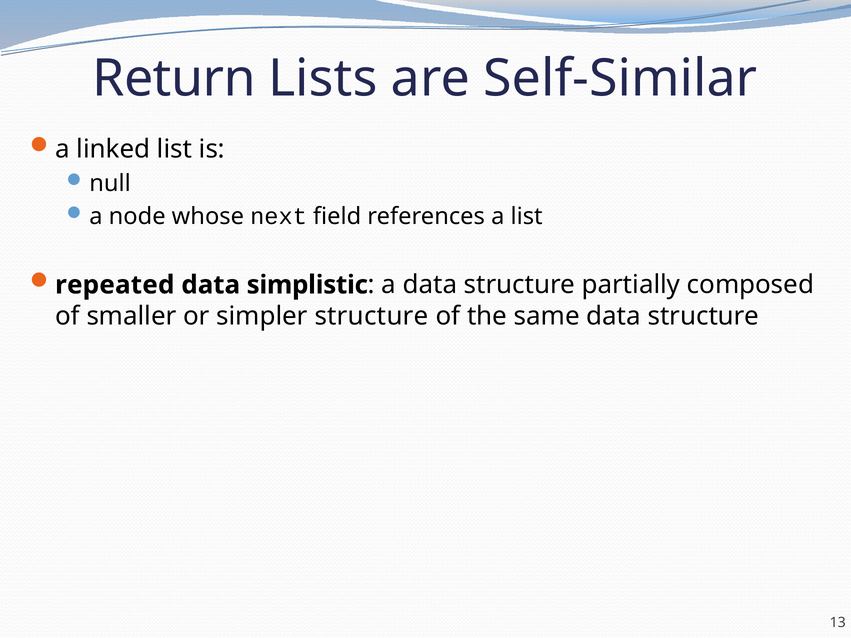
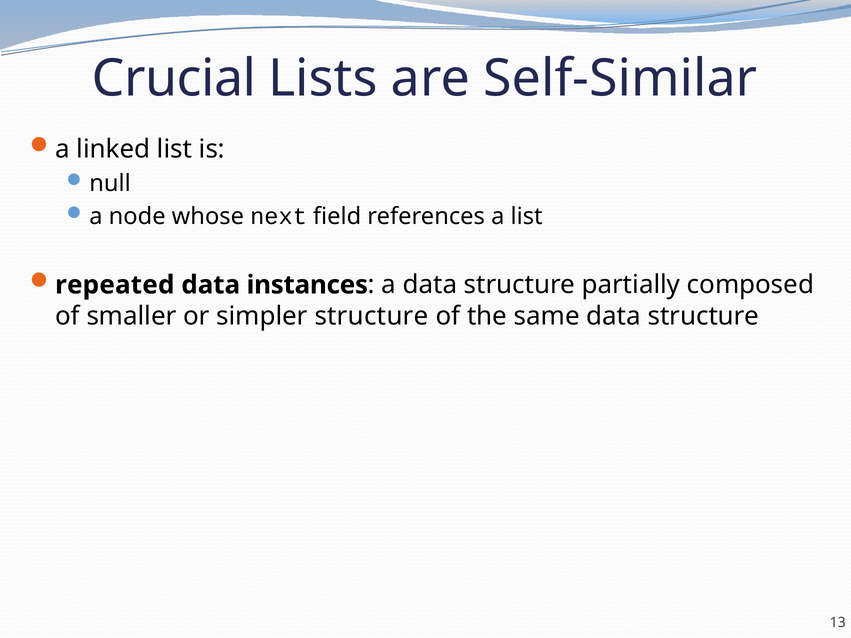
Return: Return -> Crucial (174, 79)
simplistic: simplistic -> instances (307, 285)
